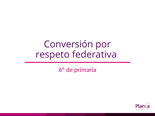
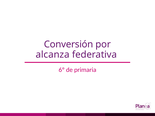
respeto: respeto -> alcanza (53, 55)
